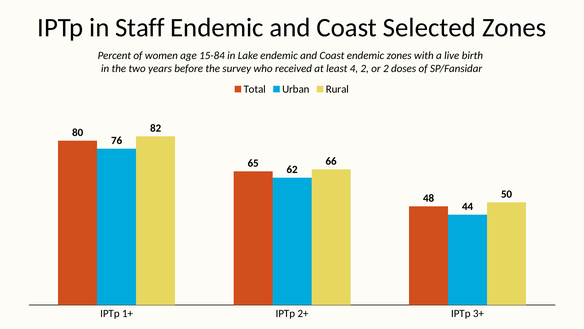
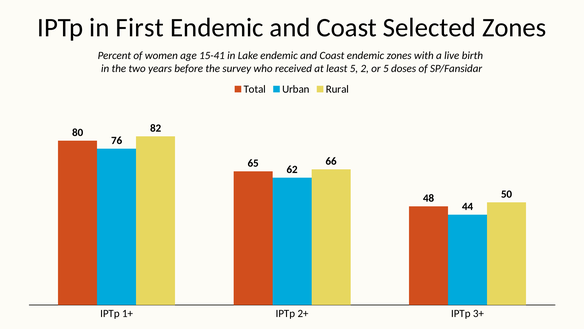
Staff: Staff -> First (140, 28)
15-84: 15-84 -> 15-41 (212, 55)
least 4: 4 -> 5 (354, 69)
or 2: 2 -> 5 (386, 69)
